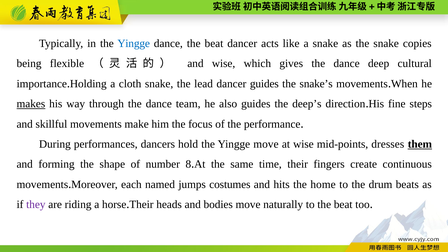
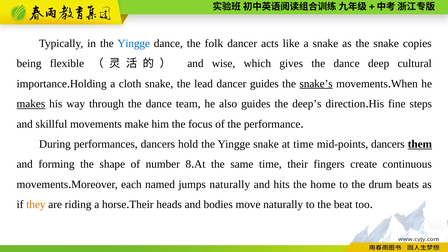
dance the beat: beat -> folk (214, 43)
snake’s underline: none -> present (316, 84)
Yingge move: move -> snake (266, 144)
at wise: wise -> time (303, 144)
mid-points dresses: dresses -> dancers (388, 144)
jumps costumes: costumes -> naturally (230, 184)
they colour: purple -> orange (36, 205)
